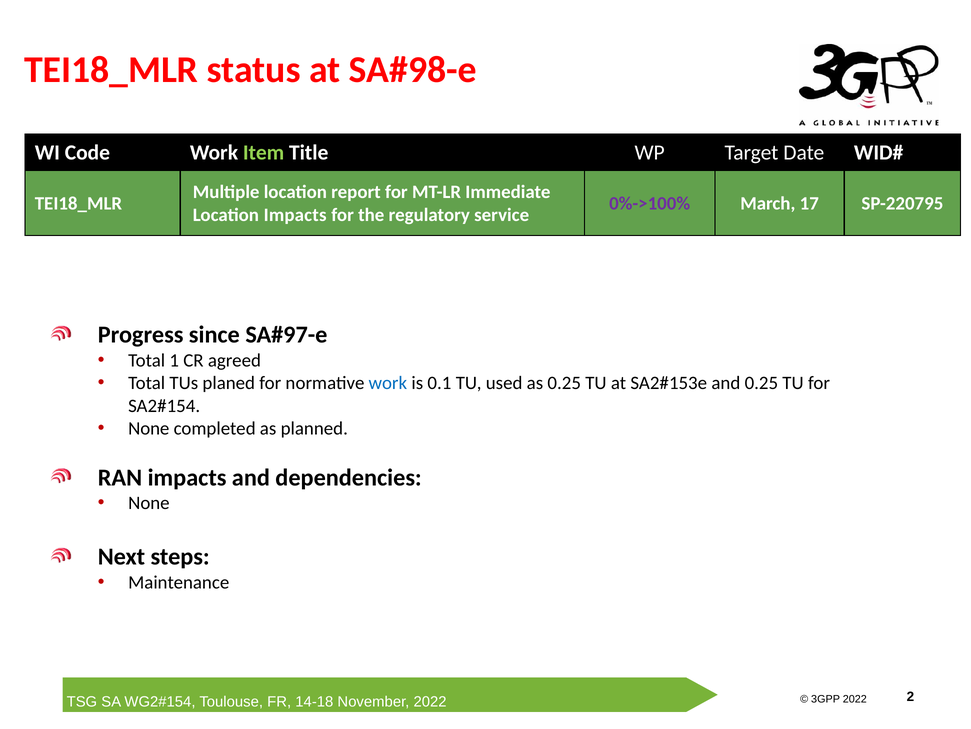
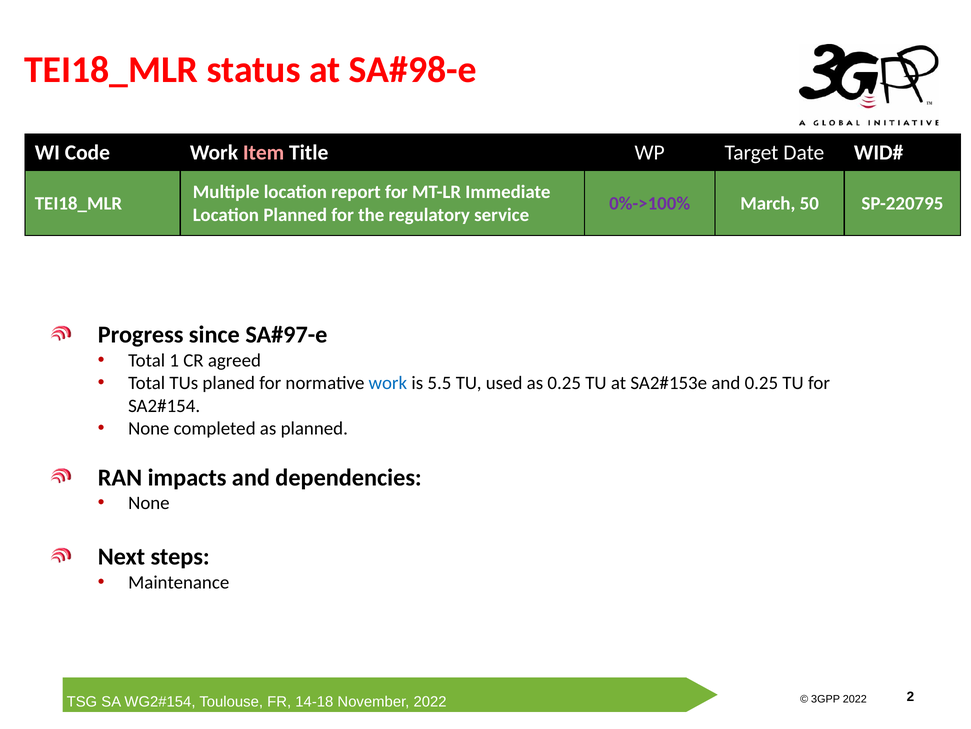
Item colour: light green -> pink (264, 152)
17: 17 -> 50 (809, 203)
Location Impacts: Impacts -> Planned (295, 215)
0.1: 0.1 -> 5.5 (439, 383)
